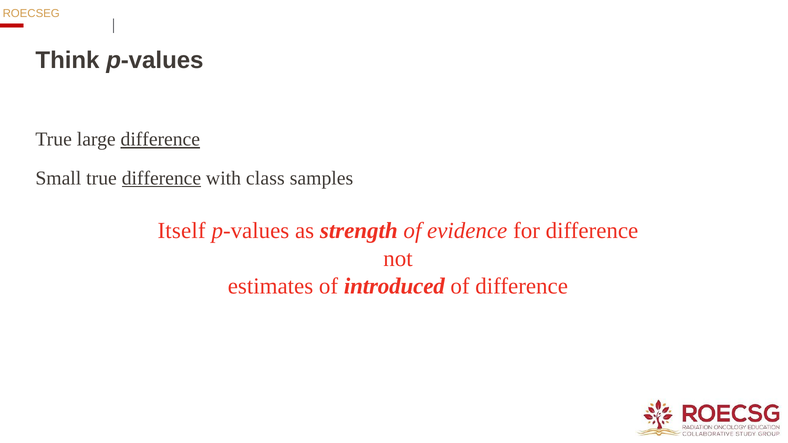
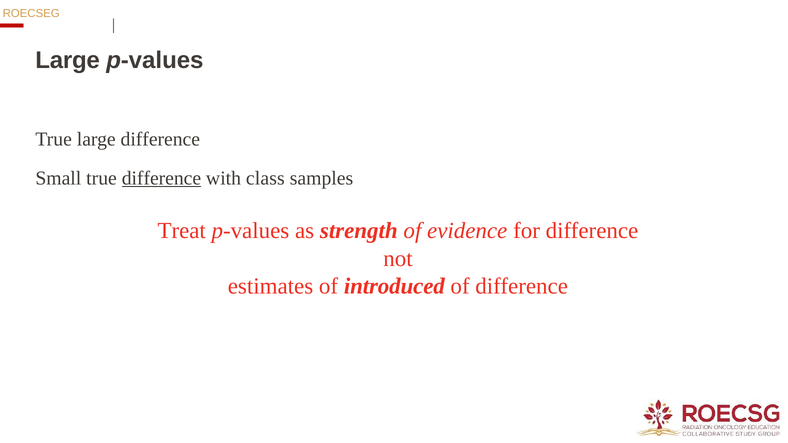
Think: Think -> Large (68, 60)
difference underline: present -> none (160, 139)
Itself: Itself -> Treat (182, 231)
